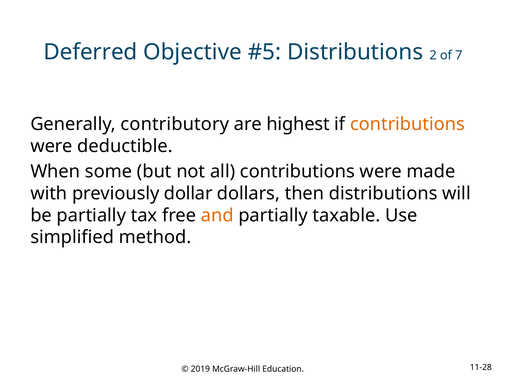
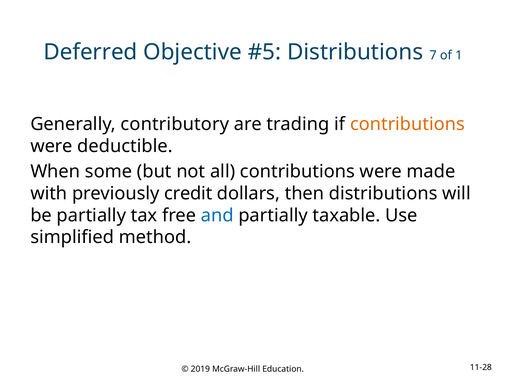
2: 2 -> 7 (433, 55)
7: 7 -> 1 (459, 55)
highest: highest -> trading (298, 124)
dollar: dollar -> credit (188, 194)
and colour: orange -> blue (217, 216)
